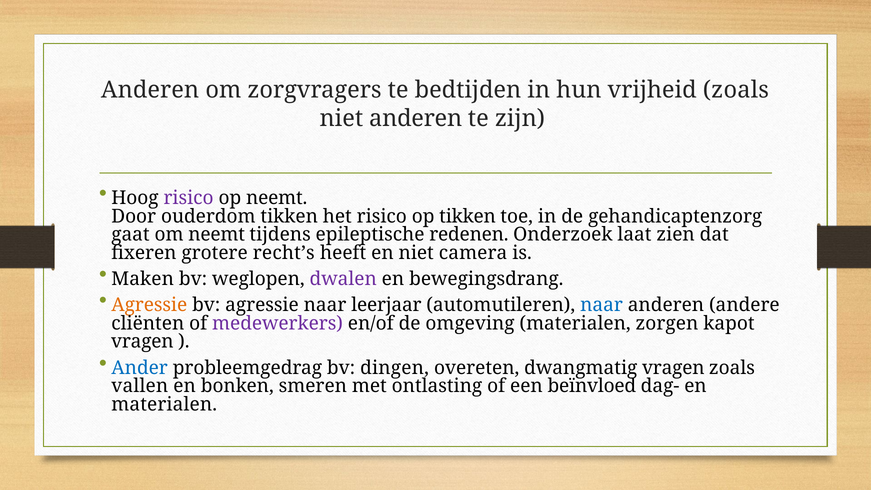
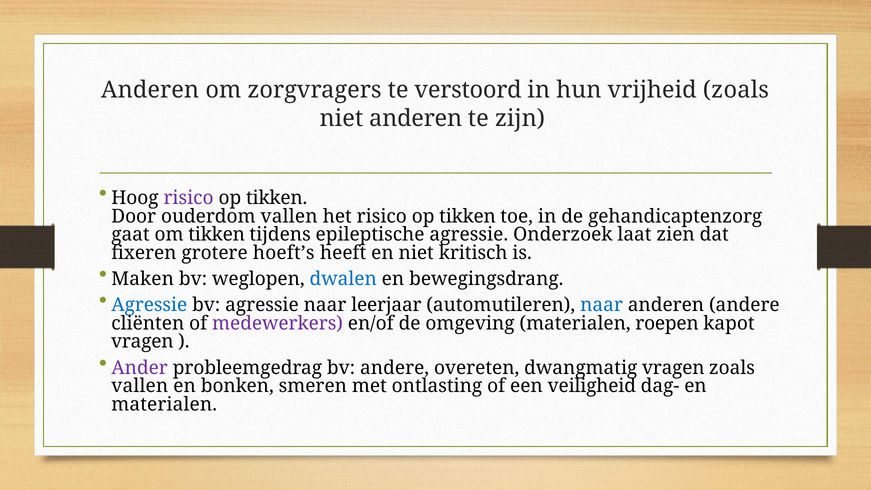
bedtijden: bedtijden -> verstoord (468, 90)
neemt: neemt -> tikken (277, 198)
ouderdom tikken: tikken -> vallen (289, 216)
om neemt: neemt -> tikken (217, 235)
epileptische redenen: redenen -> agressie (469, 235)
recht’s: recht’s -> hoeft’s (284, 253)
camera: camera -> kritisch (473, 253)
dwalen colour: purple -> blue (343, 279)
Agressie colour: orange -> blue (149, 305)
zorgen: zorgen -> roepen (667, 323)
Ander colour: blue -> purple (140, 368)
bv dingen: dingen -> andere (395, 368)
beïnvloed: beïnvloed -> veiligheid (592, 386)
